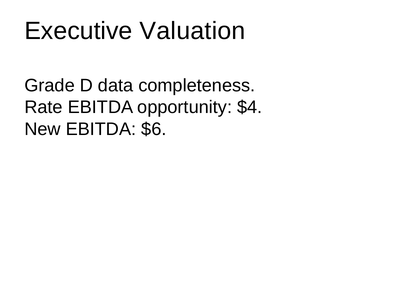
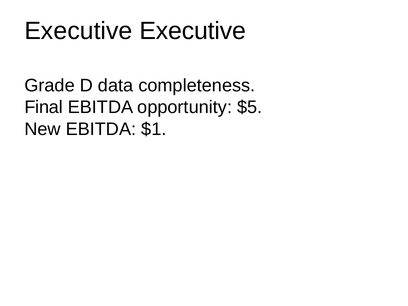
Executive Valuation: Valuation -> Executive (193, 31)
Rate: Rate -> Final (44, 107)
$4: $4 -> $5 (250, 107)
$6: $6 -> $1 (154, 129)
